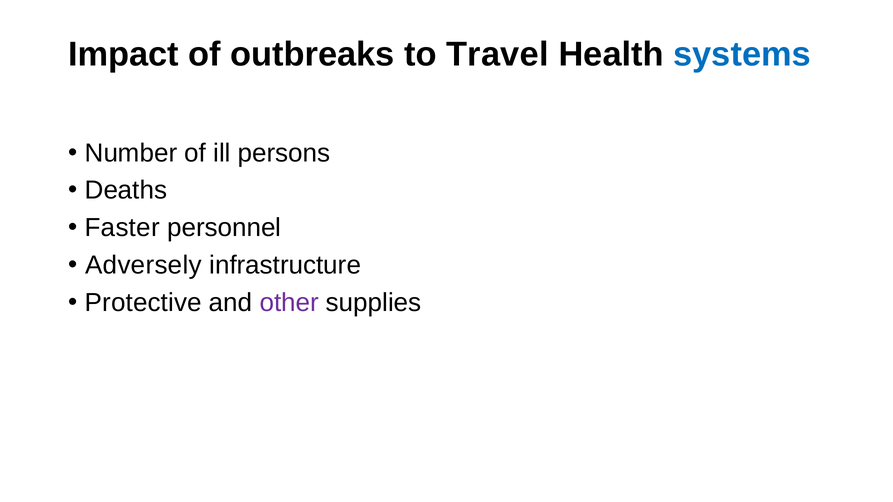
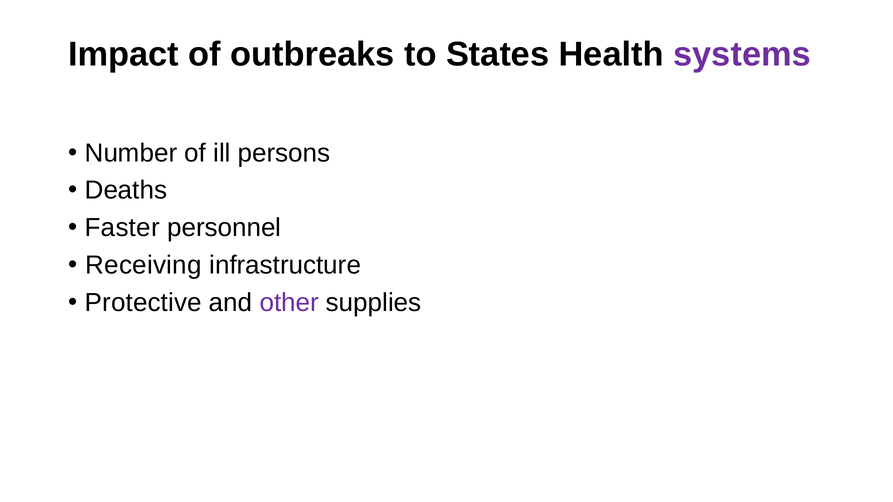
Travel: Travel -> States (498, 54)
systems colour: blue -> purple (742, 54)
Adversely: Adversely -> Receiving (143, 265)
